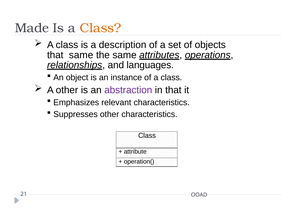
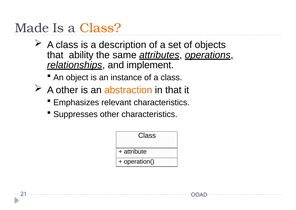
that same: same -> ability (81, 55)
languages: languages -> implement (150, 65)
abstraction colour: purple -> orange (128, 90)
